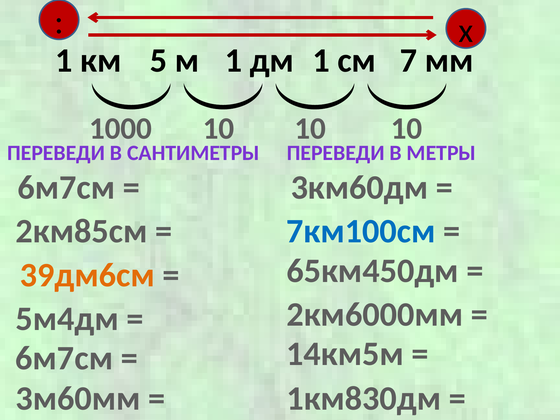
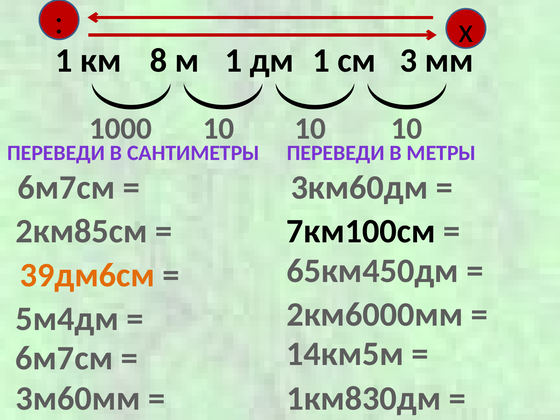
5: 5 -> 8 (159, 61)
7: 7 -> 3 (408, 61)
7км100см colour: blue -> black (361, 231)
